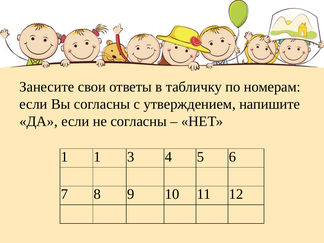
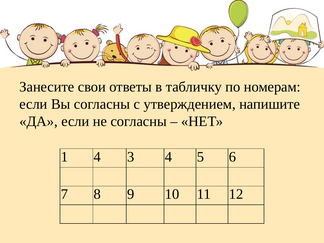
1 1: 1 -> 4 (97, 157)
